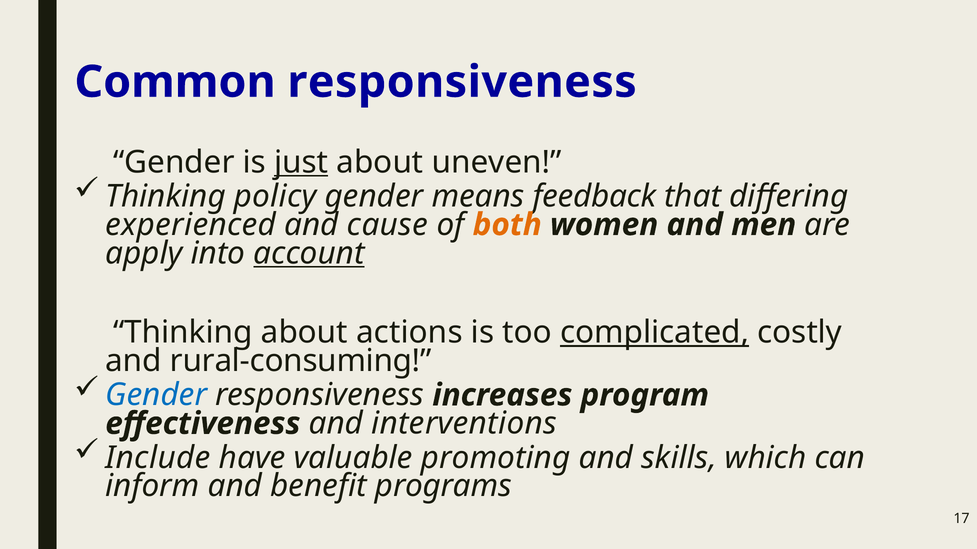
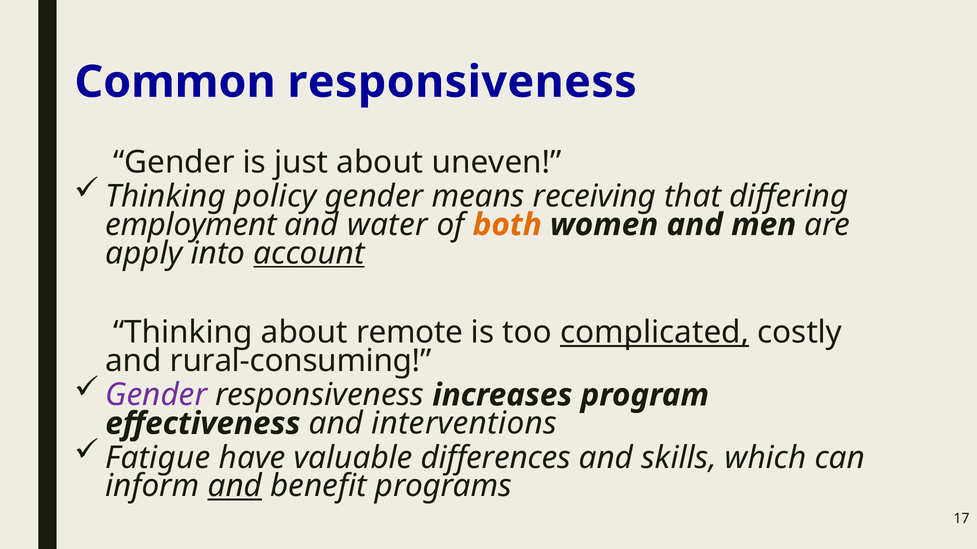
just underline: present -> none (301, 162)
feedback: feedback -> receiving (594, 196)
experienced: experienced -> employment (191, 225)
cause: cause -> water (388, 225)
actions: actions -> remote (410, 333)
Gender colour: blue -> purple (156, 395)
Include: Include -> Fatigue (158, 458)
promoting: promoting -> differences (496, 458)
and underline: none -> present (235, 487)
